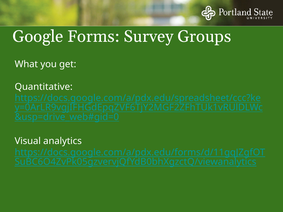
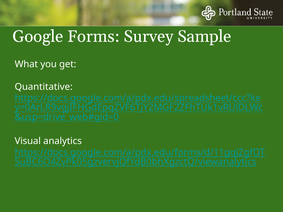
Groups: Groups -> Sample (204, 36)
